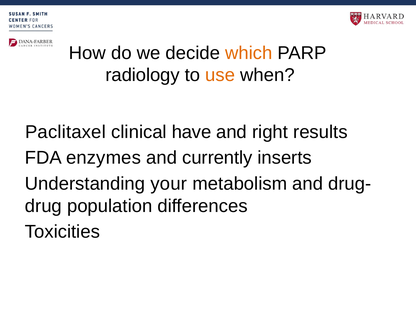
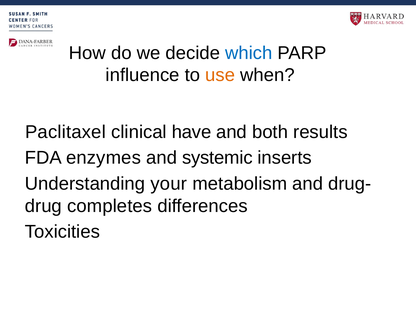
which colour: orange -> blue (249, 53)
radiology: radiology -> influence (143, 75)
right: right -> both (270, 132)
currently: currently -> systemic (217, 158)
population: population -> completes (110, 206)
